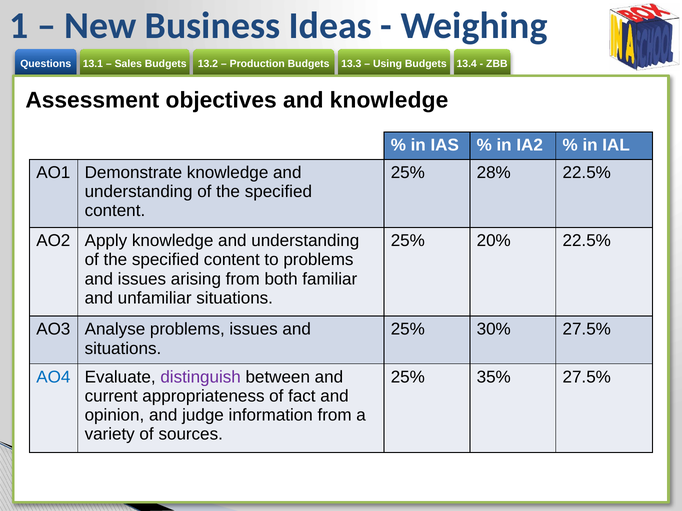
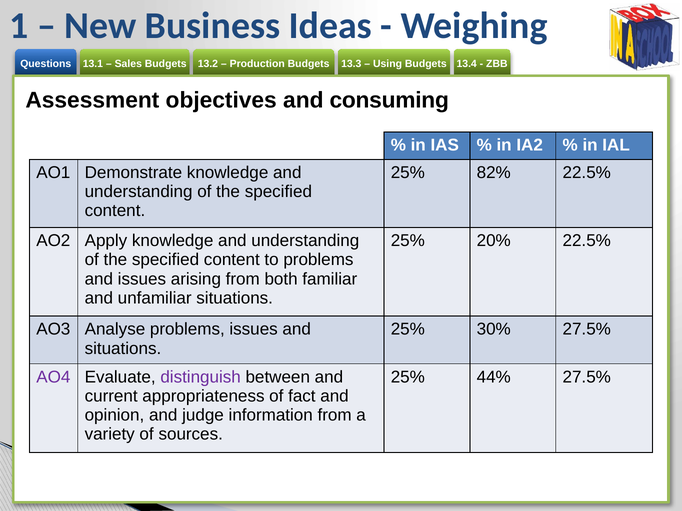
and knowledge: knowledge -> consuming (389, 100)
28%: 28% -> 82% (494, 173)
AO4 colour: blue -> purple (53, 377)
35%: 35% -> 44% (494, 377)
